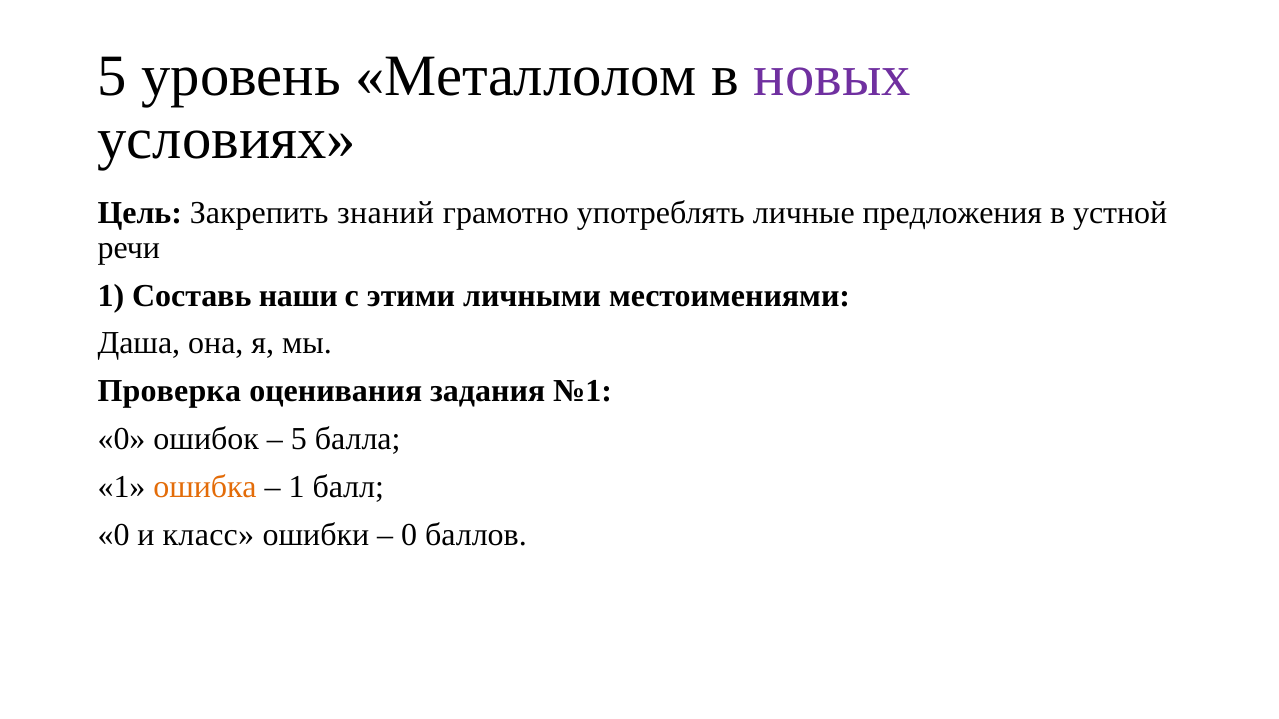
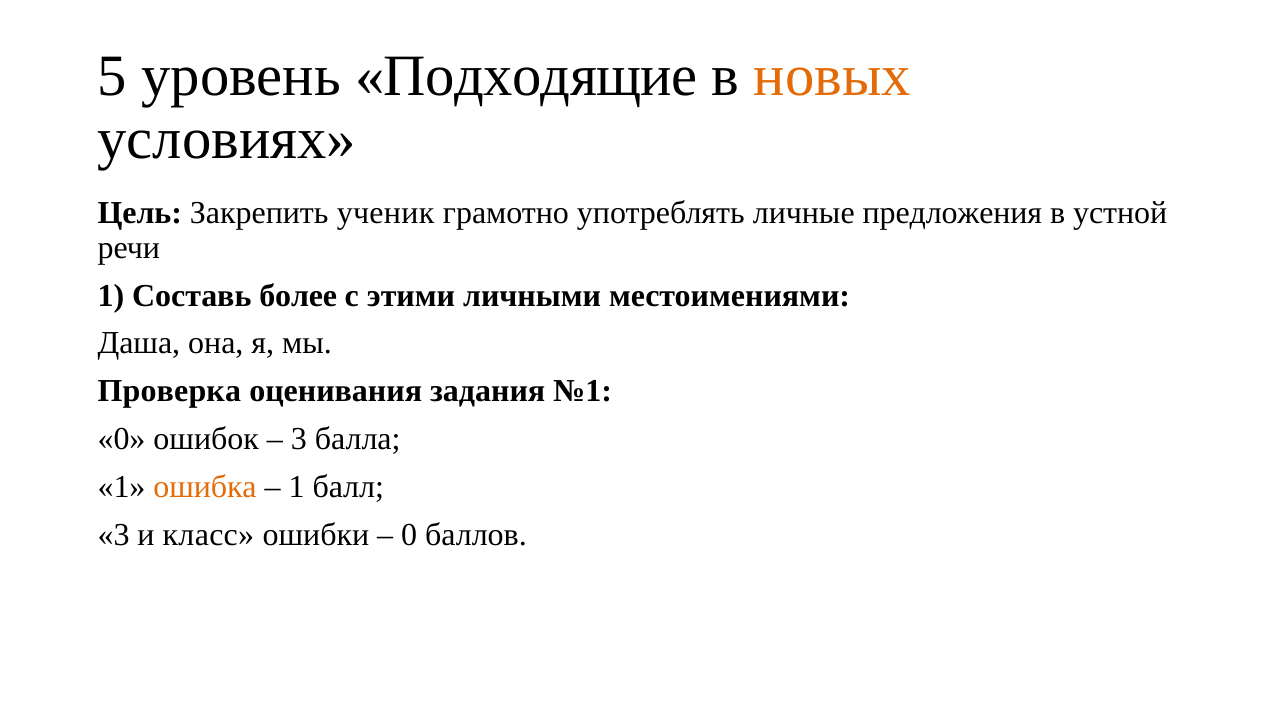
Металлолом: Металлолом -> Подходящие (526, 76)
новых colour: purple -> orange (832, 76)
знаний: знаний -> ученик (386, 213)
наши: наши -> более (298, 296)
5: 5 -> 3 (299, 439)
0: 0 -> 3 (114, 535)
